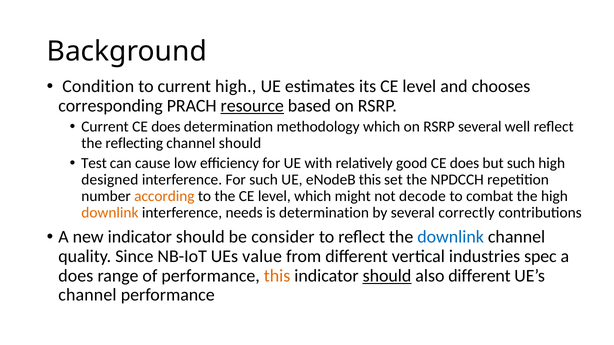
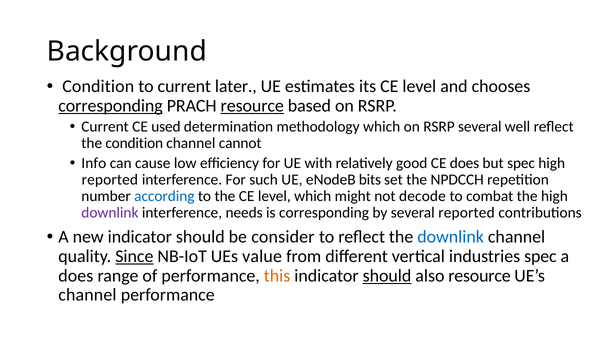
current high: high -> later (236, 87)
corresponding underline: none -> present (111, 106)
Current CE does: does -> used (166, 127)
the reflecting: reflecting -> condition (134, 144)
channel should: should -> cannot (240, 144)
Test: Test -> Info (94, 163)
but such: such -> spec (521, 163)
designed: designed -> reported (110, 180)
eNodeB this: this -> bits (370, 180)
according colour: orange -> blue (164, 196)
downlink colour: orange -> purple (110, 213)
is determination: determination -> corresponding (324, 213)
several correctly: correctly -> reported (467, 213)
Since underline: none -> present (134, 257)
also different: different -> resource (479, 276)
